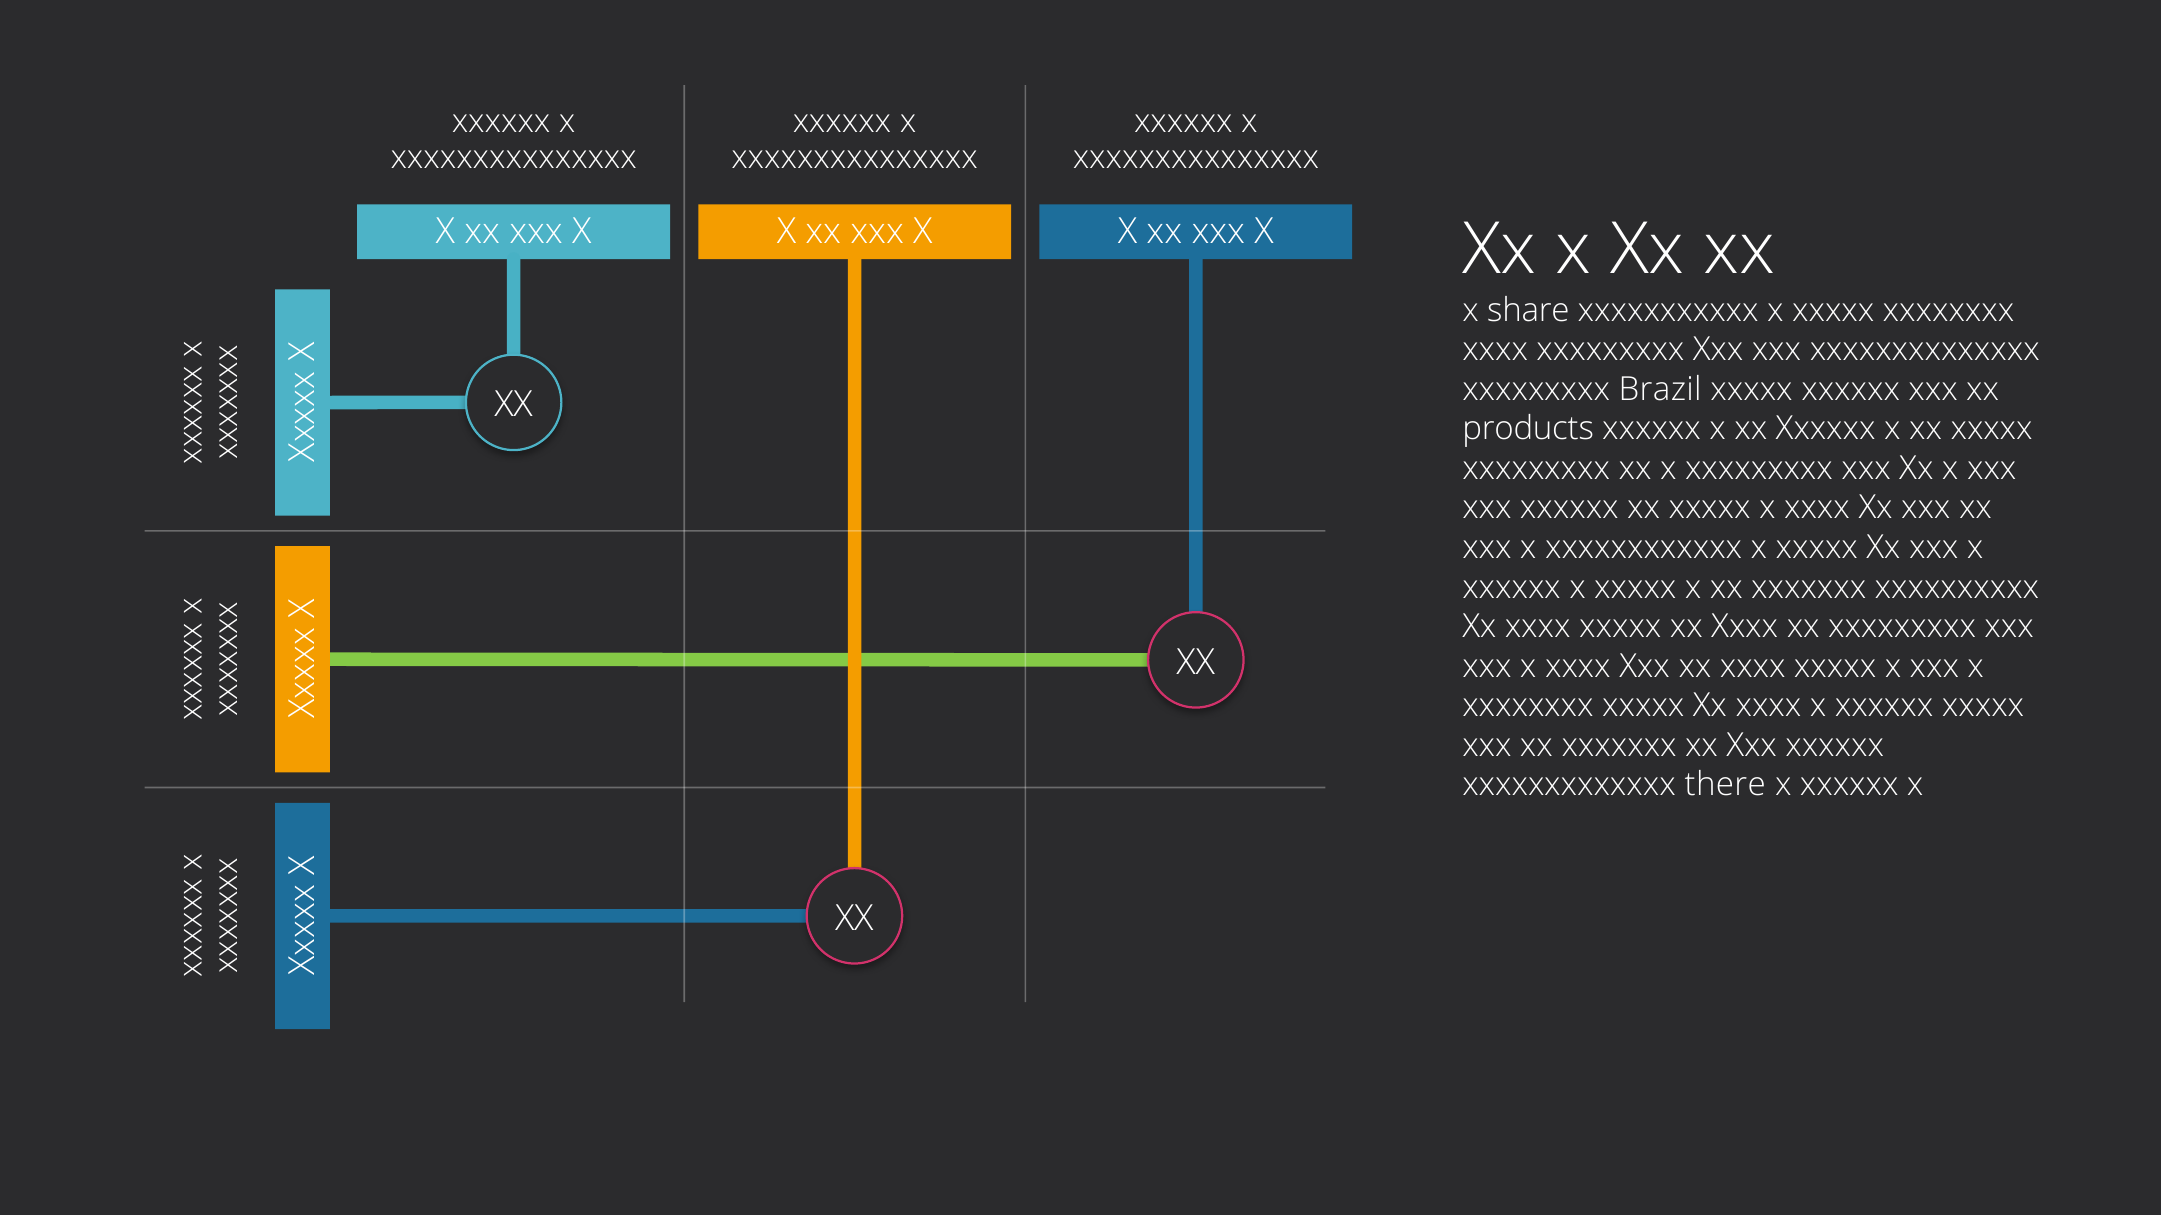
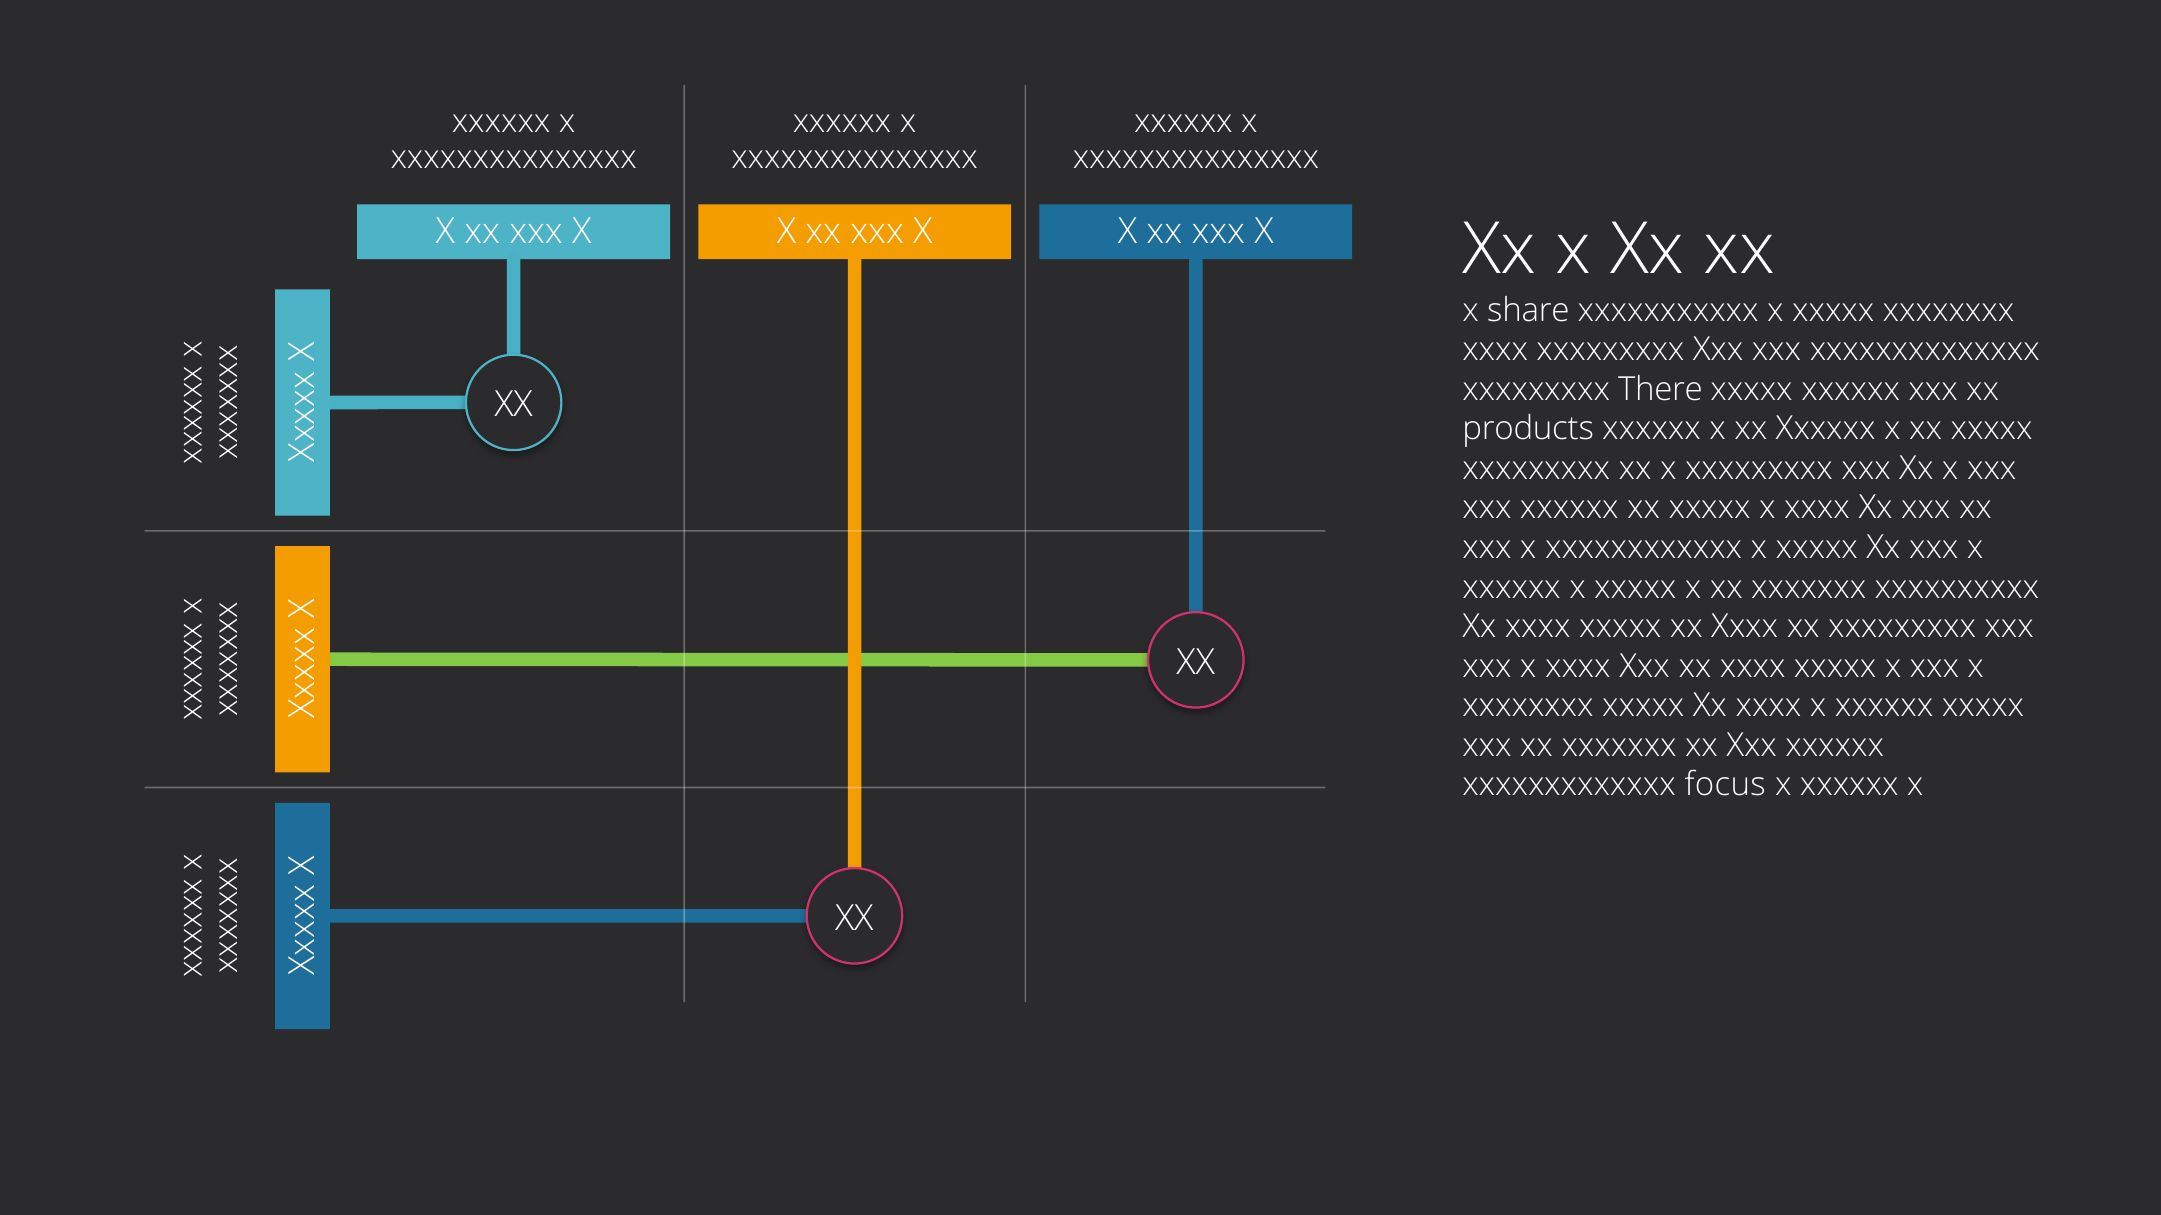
Brazil: Brazil -> There (1661, 390)
there: there -> focus (1725, 785)
